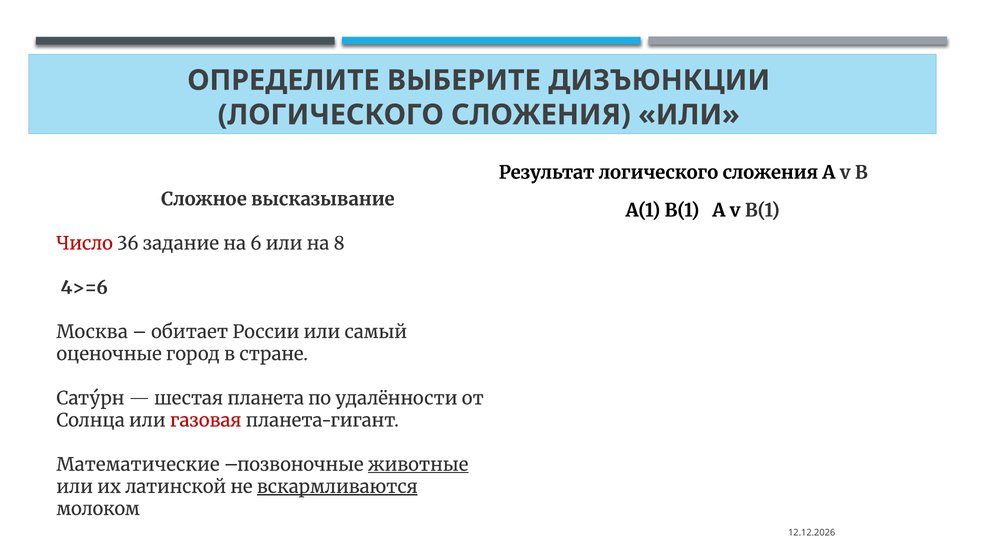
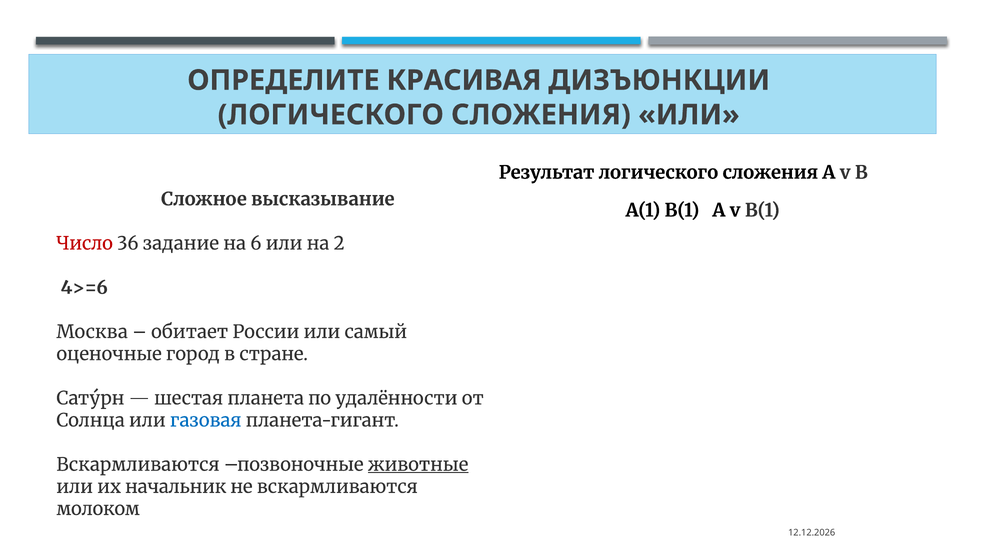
ВЫБЕРИТЕ: ВЫБЕРИТЕ -> КРАСИВАЯ (464, 80)
8: 8 -> 2 (339, 243)
газовая colour: red -> blue (206, 420)
Математические: Математические -> Вскармливаются (138, 465)
латинской: латинской -> начальник (176, 487)
вскармливаются underline: present -> none (337, 487)
